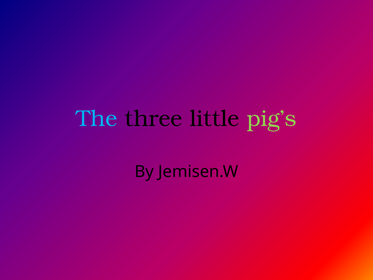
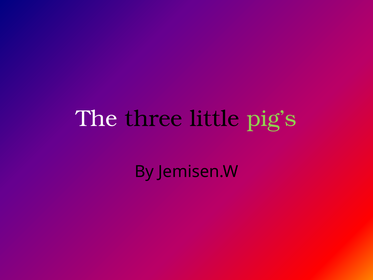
The colour: light blue -> white (97, 118)
